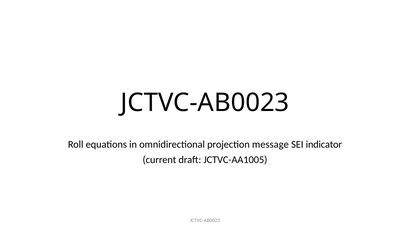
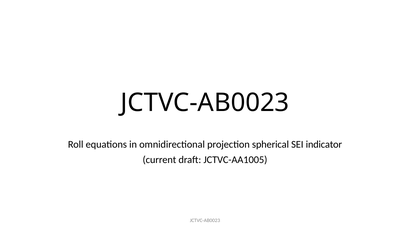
message: message -> spherical (270, 144)
